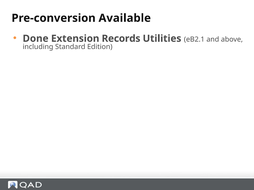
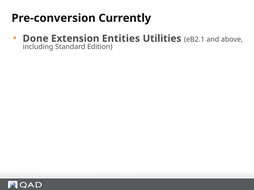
Available: Available -> Currently (125, 18)
Records: Records -> Entities (121, 39)
